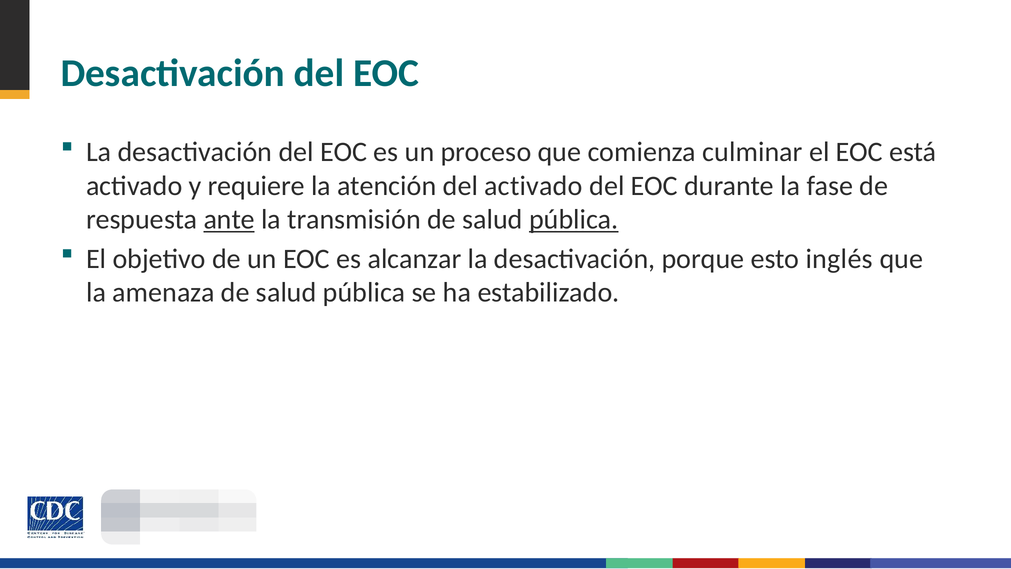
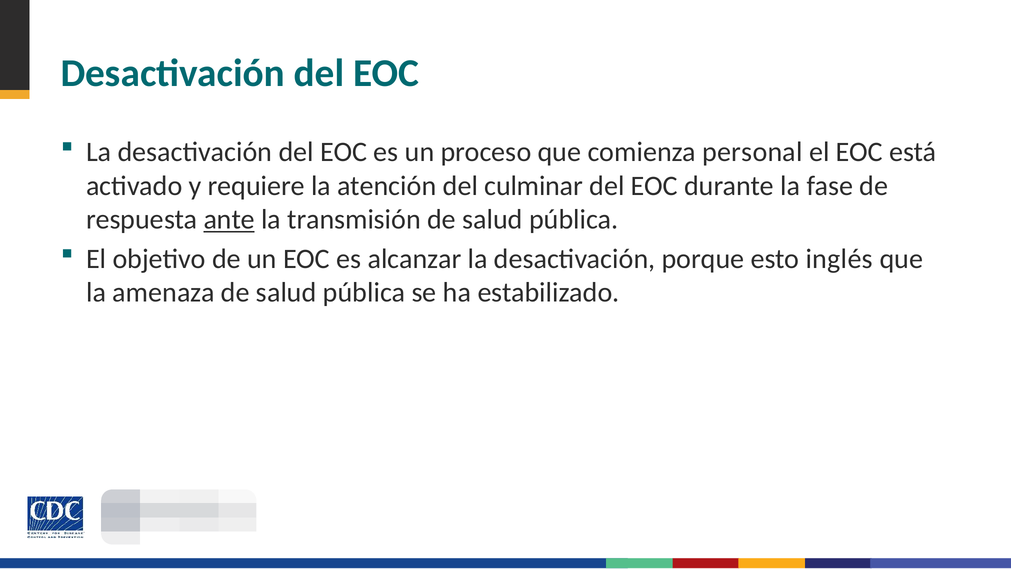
culminar: culminar -> personal (752, 152)
del activado: activado -> culminar (534, 186)
pública underline: present -> none (574, 219)
